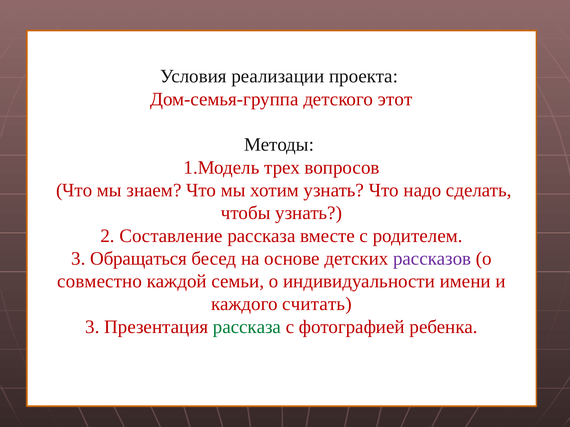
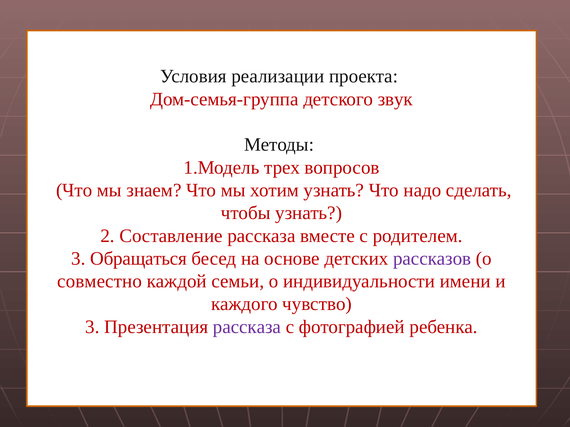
этот: этот -> звук (395, 99)
считать: считать -> чувство (317, 304)
рассказа colour: green -> purple (247, 327)
